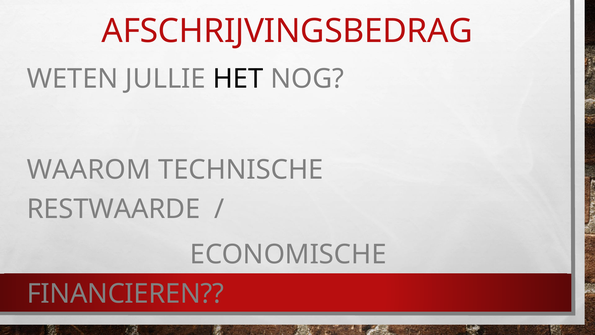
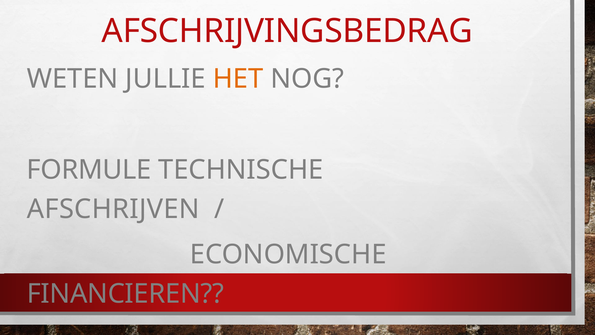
HET colour: black -> orange (238, 79)
WAAROM: WAAROM -> FORMULE (89, 170)
RESTWAARDE: RESTWAARDE -> AFSCHRIJVEN (113, 209)
